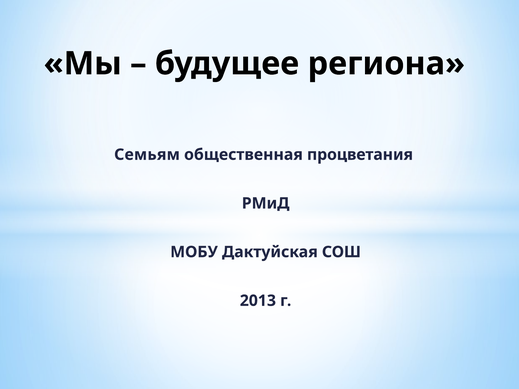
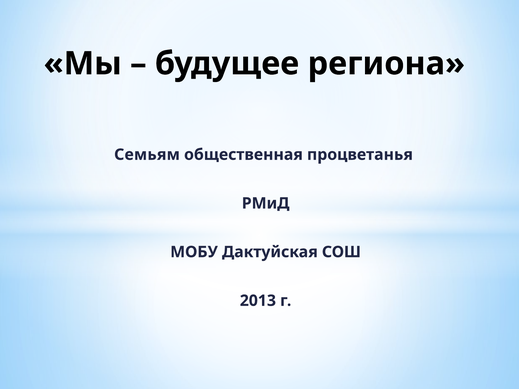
процветания: процветания -> процветанья (360, 155)
